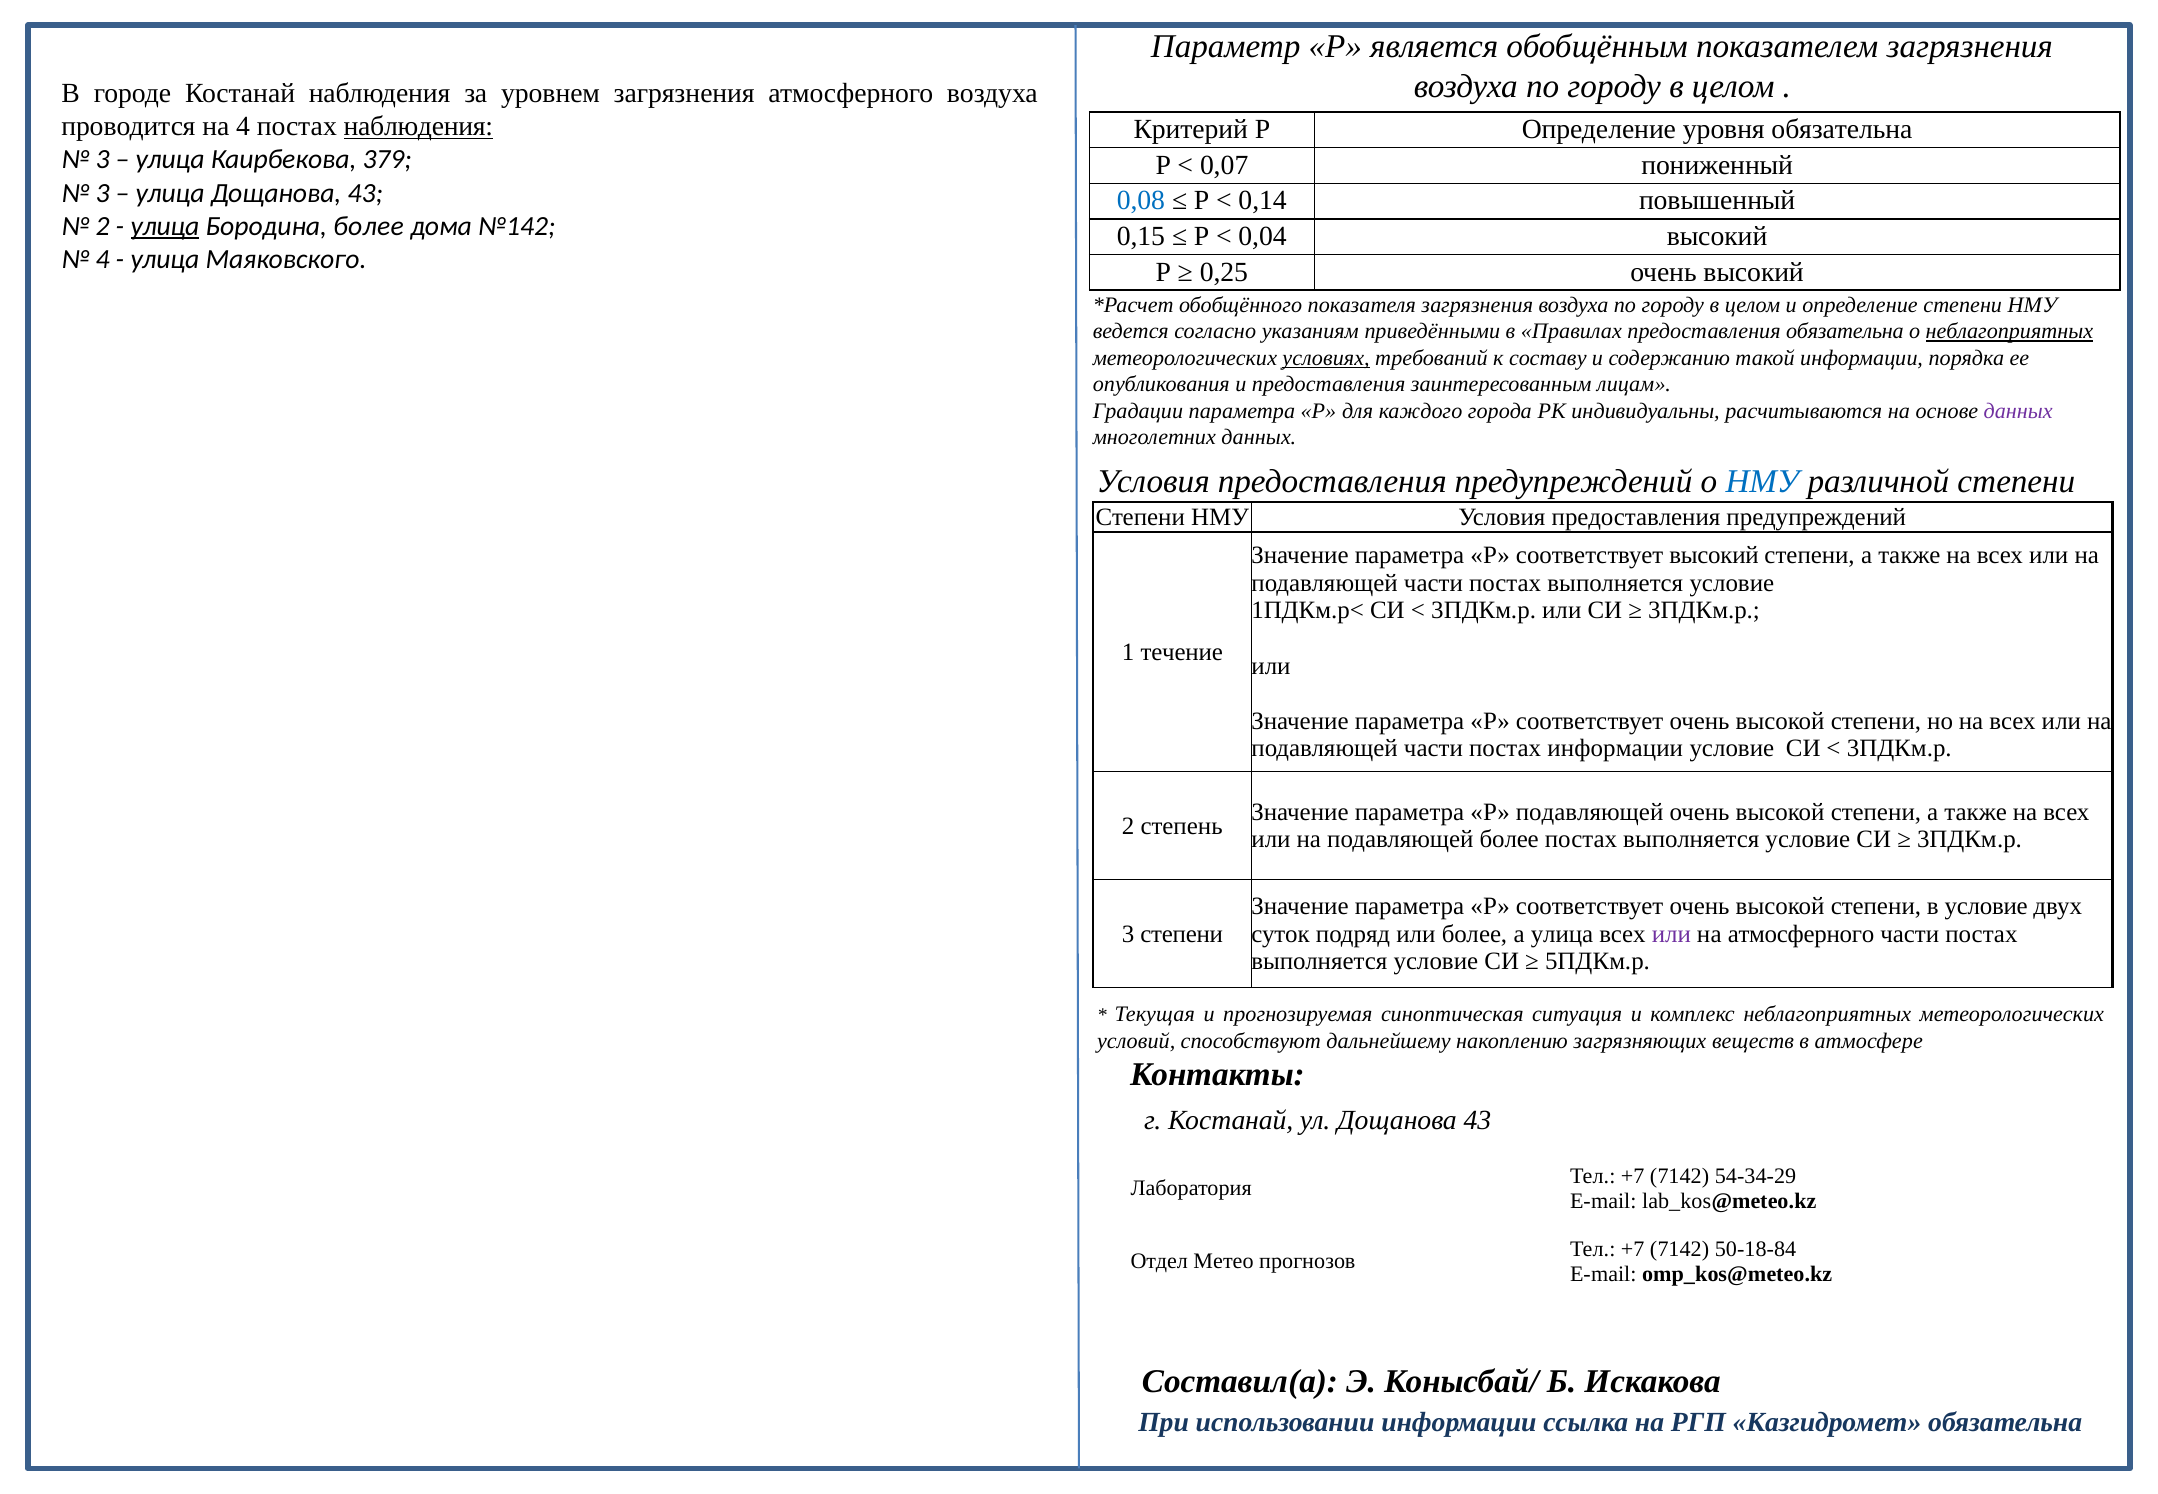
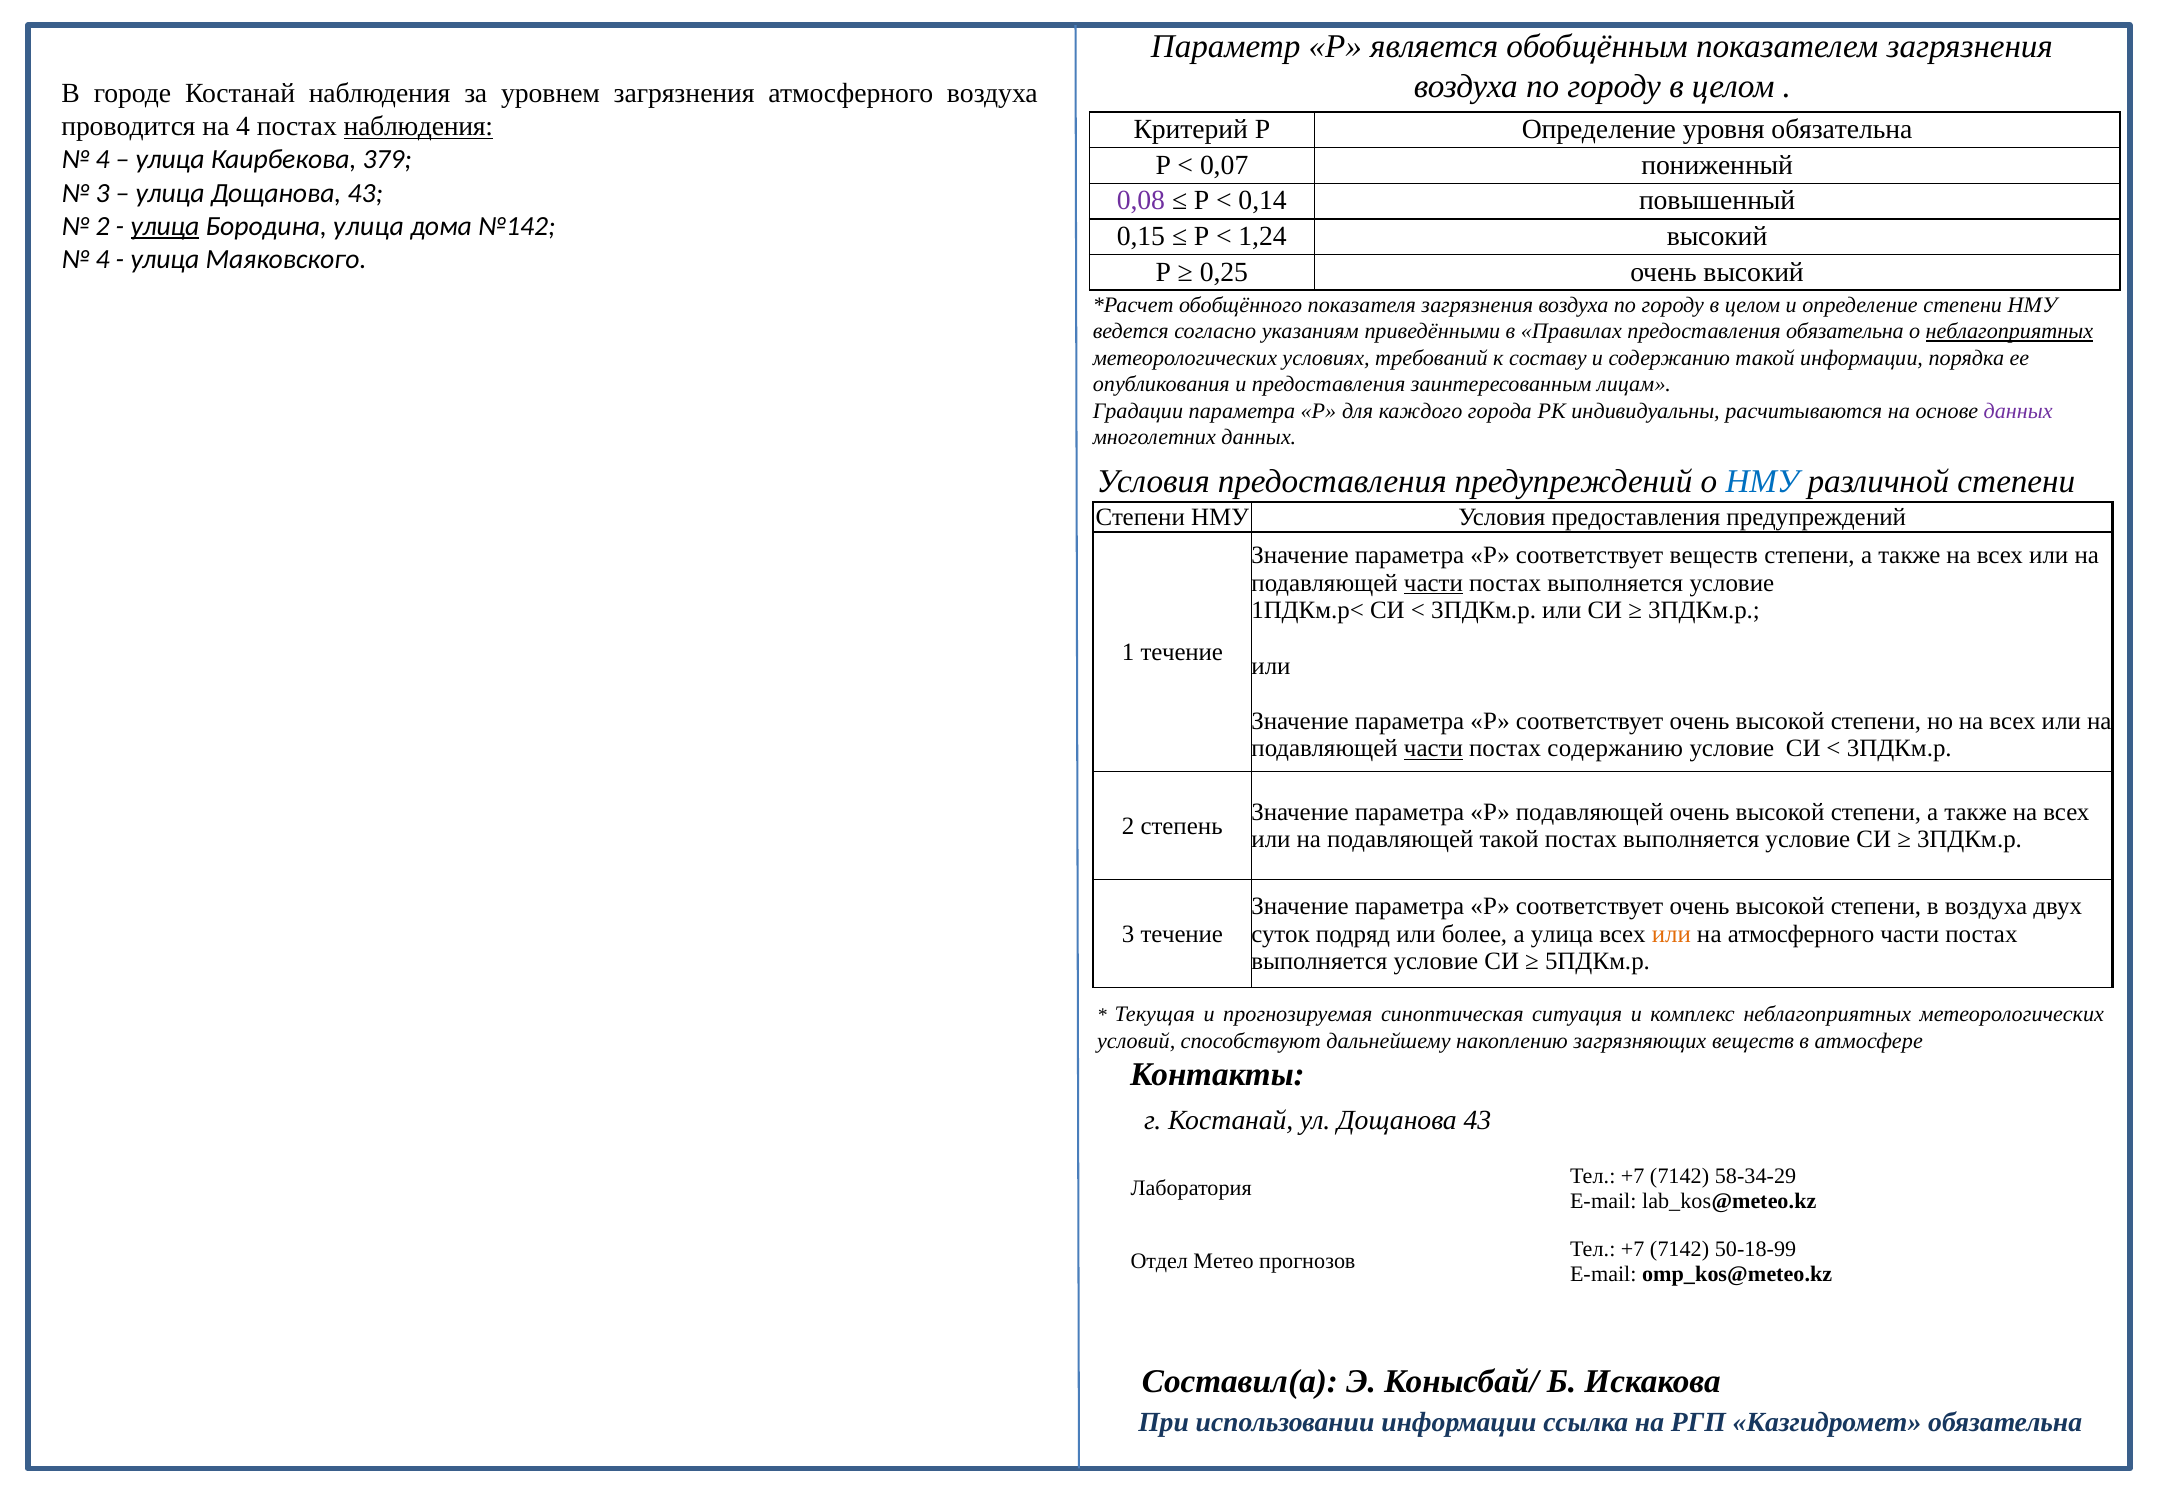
3: 3 -> 4 (103, 160)
0,08 colour: blue -> purple (1141, 201)
Бородина более: более -> улица (368, 226)
0,04: 0,04 -> 1,24 (1263, 236)
условиях underline: present -> none (1326, 358)
соответствует высокий: высокий -> веществ (1714, 555)
части underline: none -> present (1433, 583)
части underline: none -> present (1433, 749)
постах информации: информации -> содержанию (1615, 749)
подавляющей более: более -> такой (1509, 840)
в условие: условие -> воздуха (1986, 906)
3 степени: степени -> течение (1182, 934)
или colour: purple -> orange (1671, 934)
54-34-29: 54-34-29 -> 58-34-29 (1756, 1176)
50-18-84: 50-18-84 -> 50-18-99 (1756, 1249)
